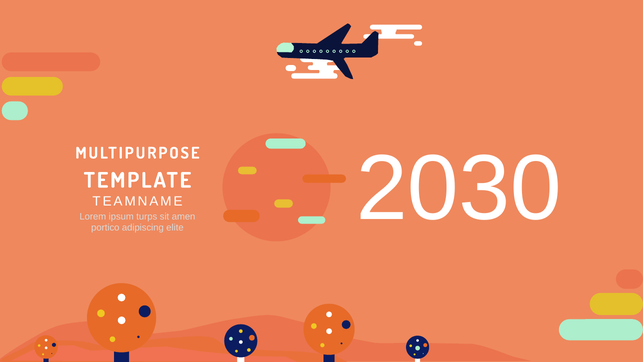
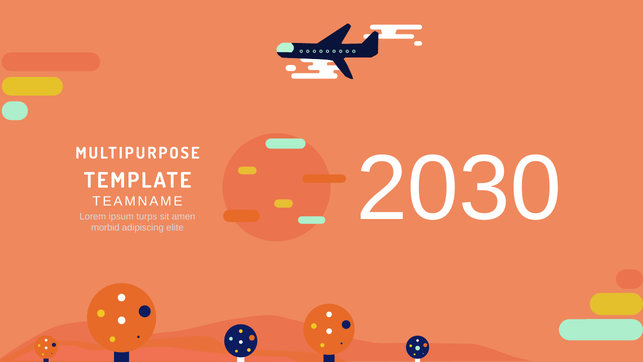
portico: portico -> morbid (105, 228)
